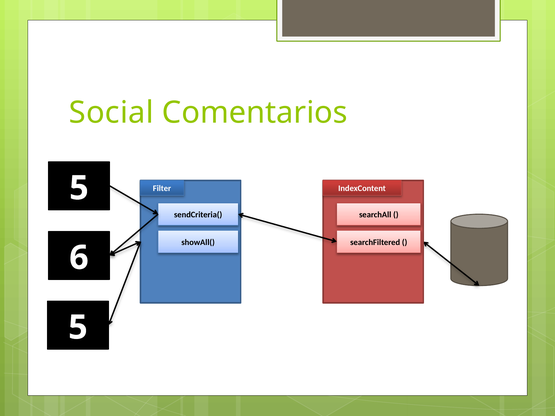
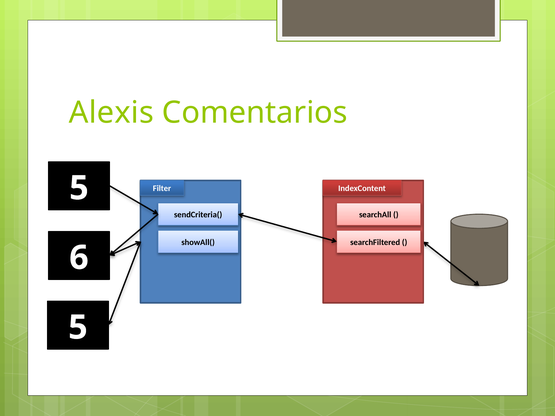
Social: Social -> Alexis (111, 113)
